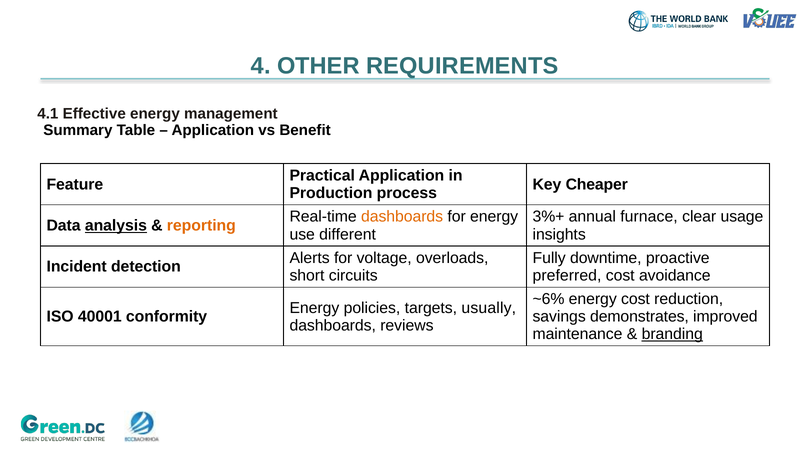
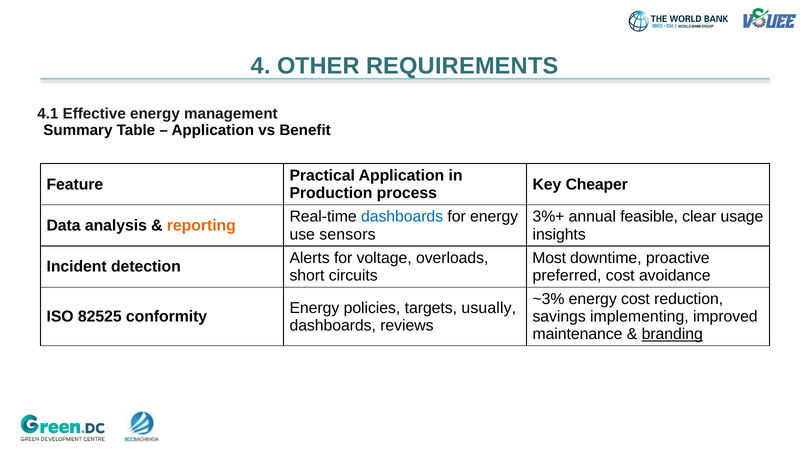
dashboards colour: orange -> blue (402, 217)
furnace: furnace -> feasible (649, 217)
analysis underline: present -> none (116, 225)
different: different -> sensors (347, 234)
Fully: Fully -> Most (549, 258)
~6%: ~6% -> ~3% (549, 299)
40001: 40001 -> 82525 (100, 316)
demonstrates: demonstrates -> implementing (639, 316)
